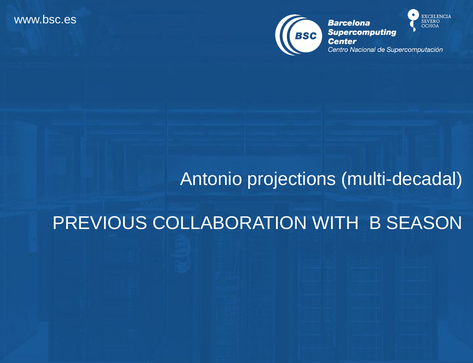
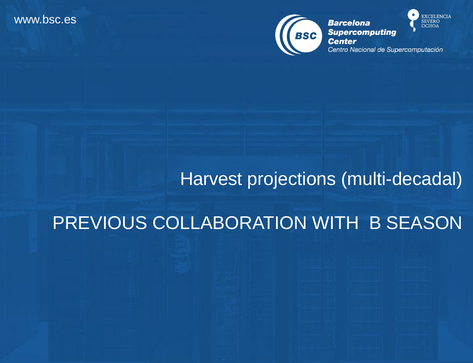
Antonio: Antonio -> Harvest (211, 179)
